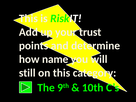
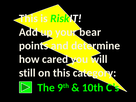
trust: trust -> bear (90, 32)
name: name -> cared (55, 59)
